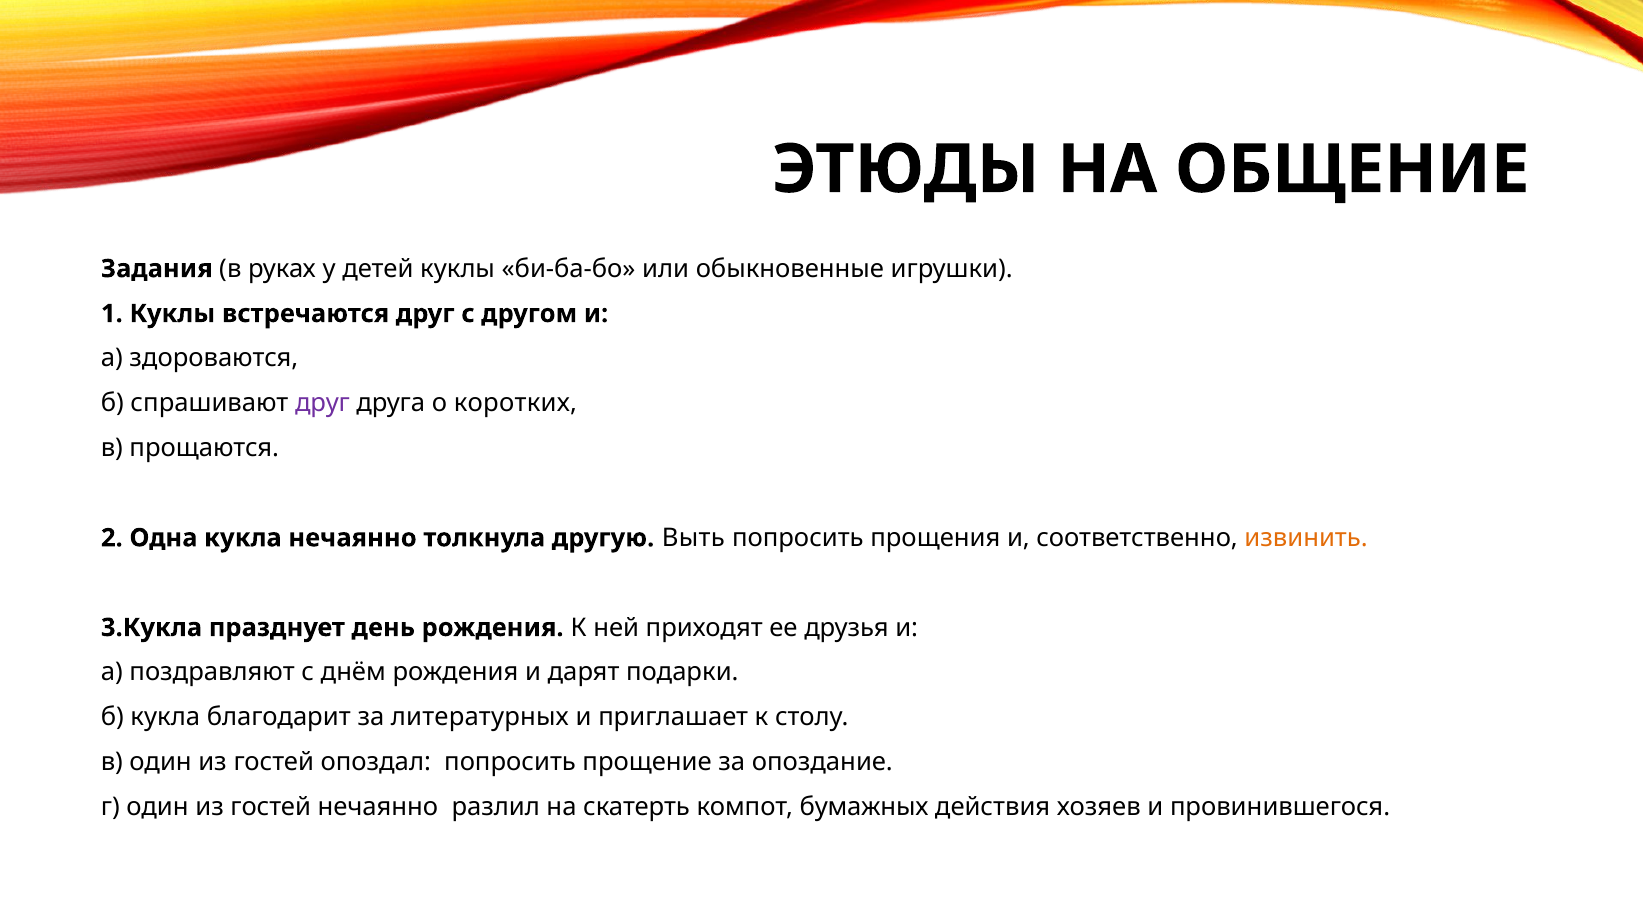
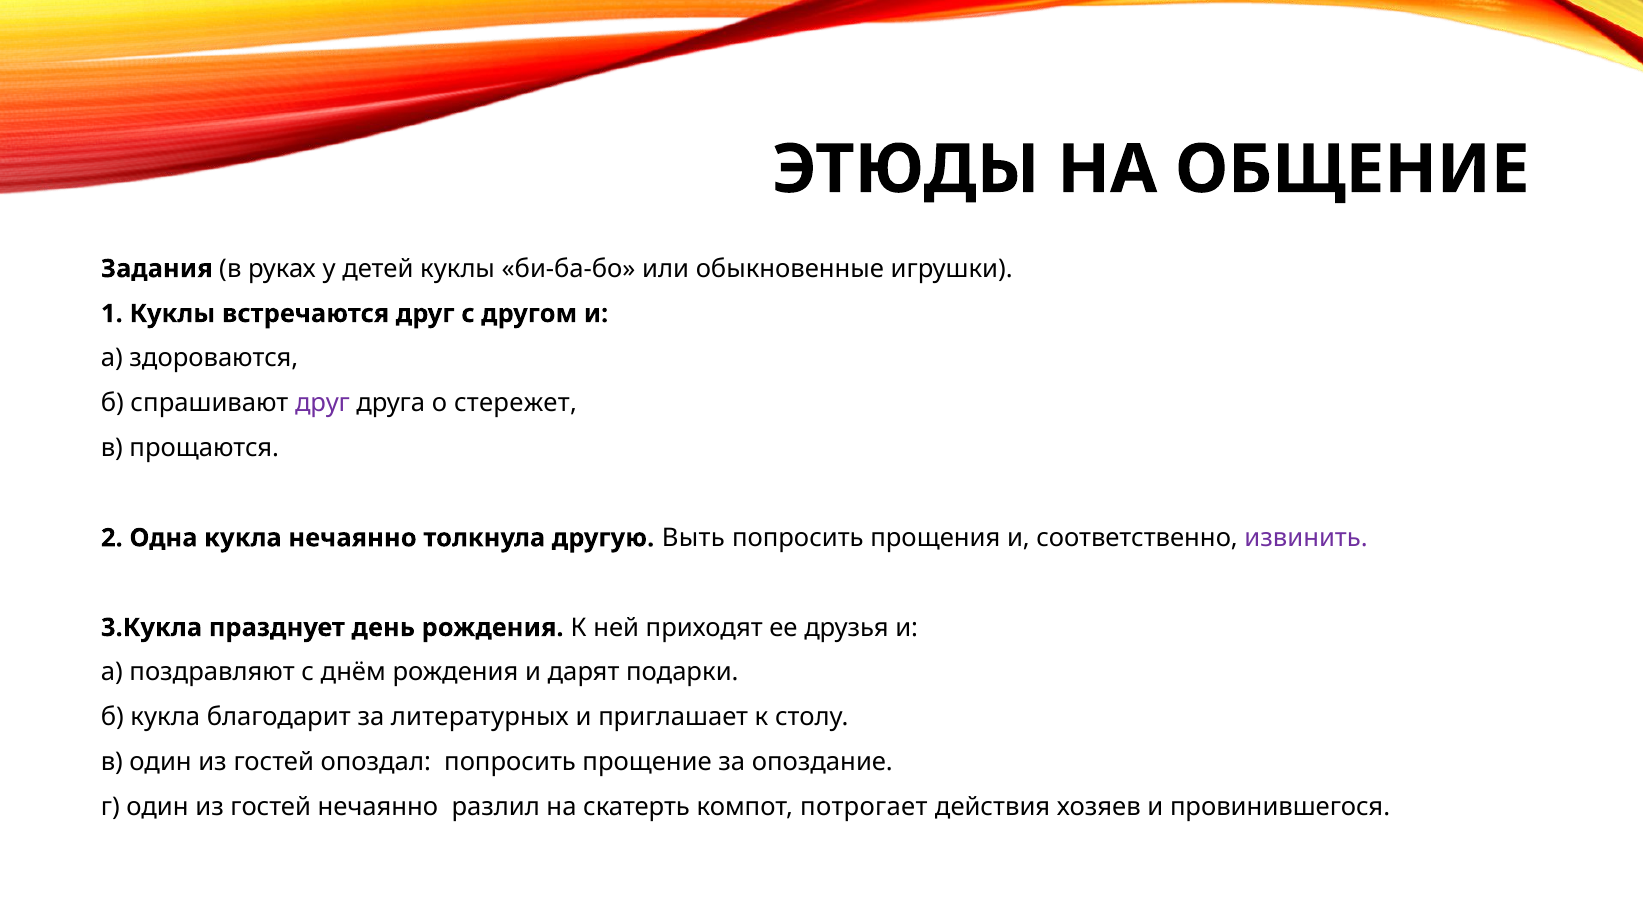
коротких: коротких -> стережет (515, 403)
извинить colour: orange -> purple (1306, 538)
бумажных: бумажных -> потрогает (864, 807)
